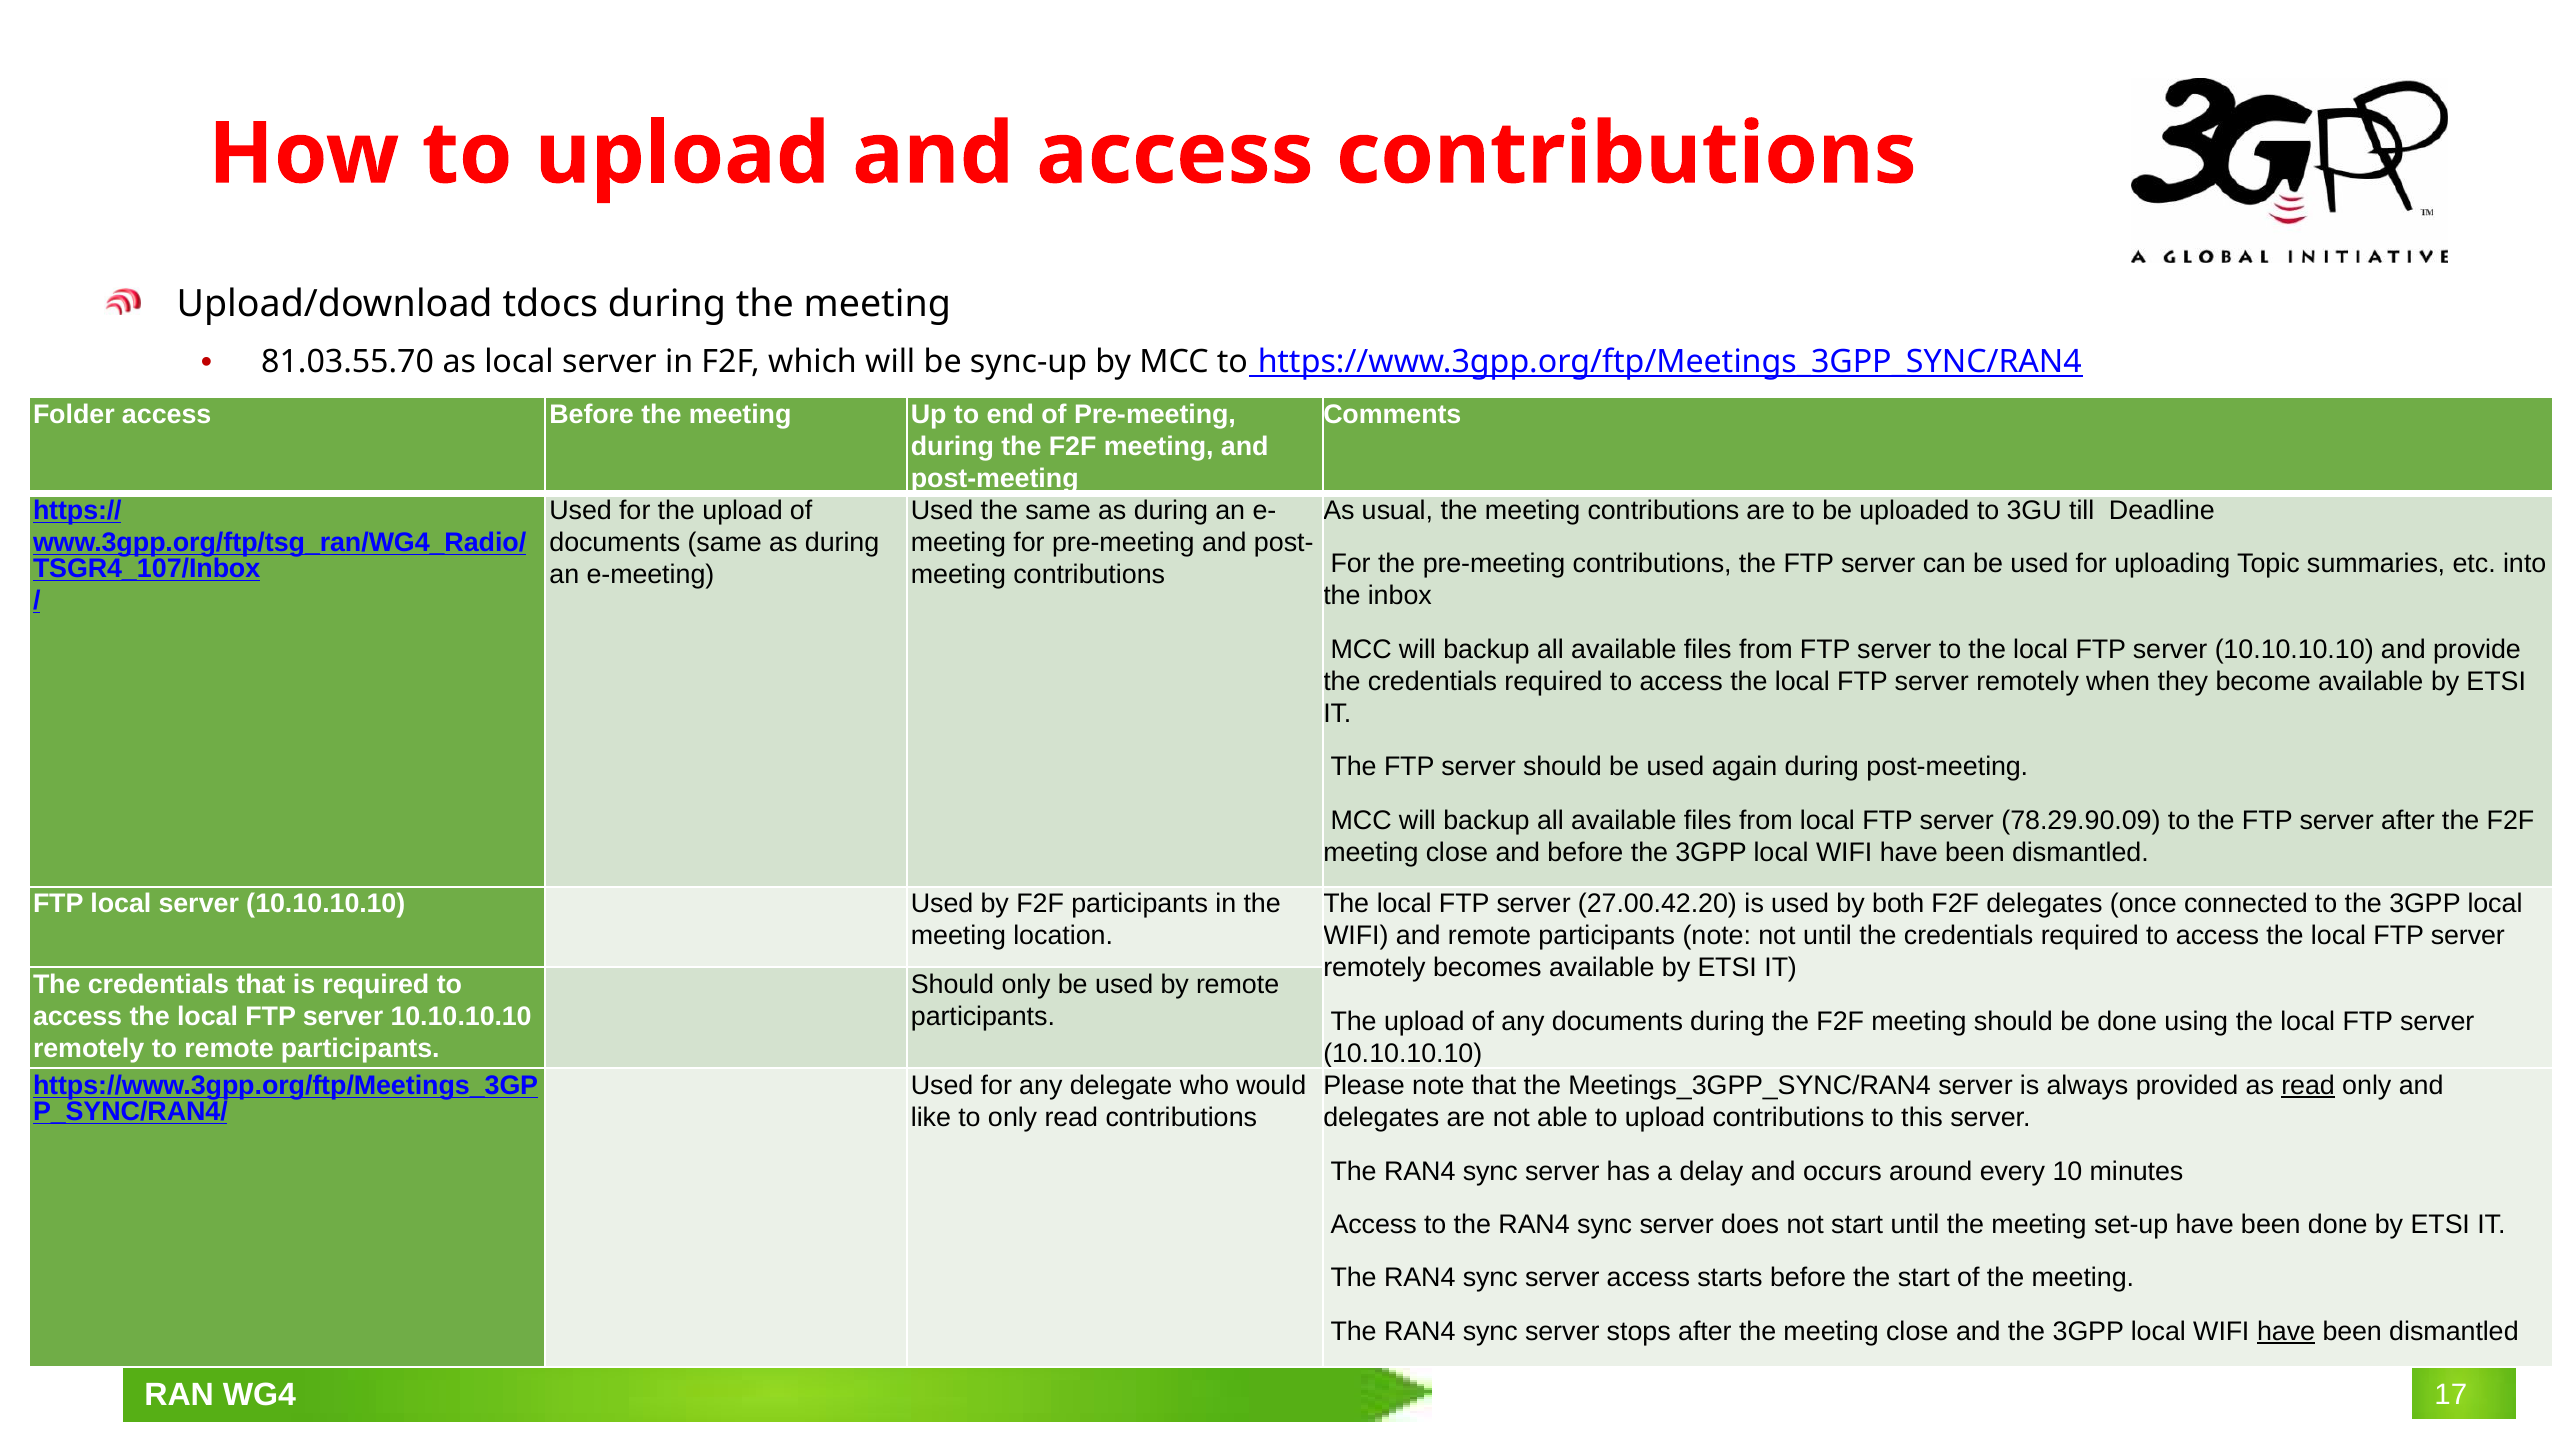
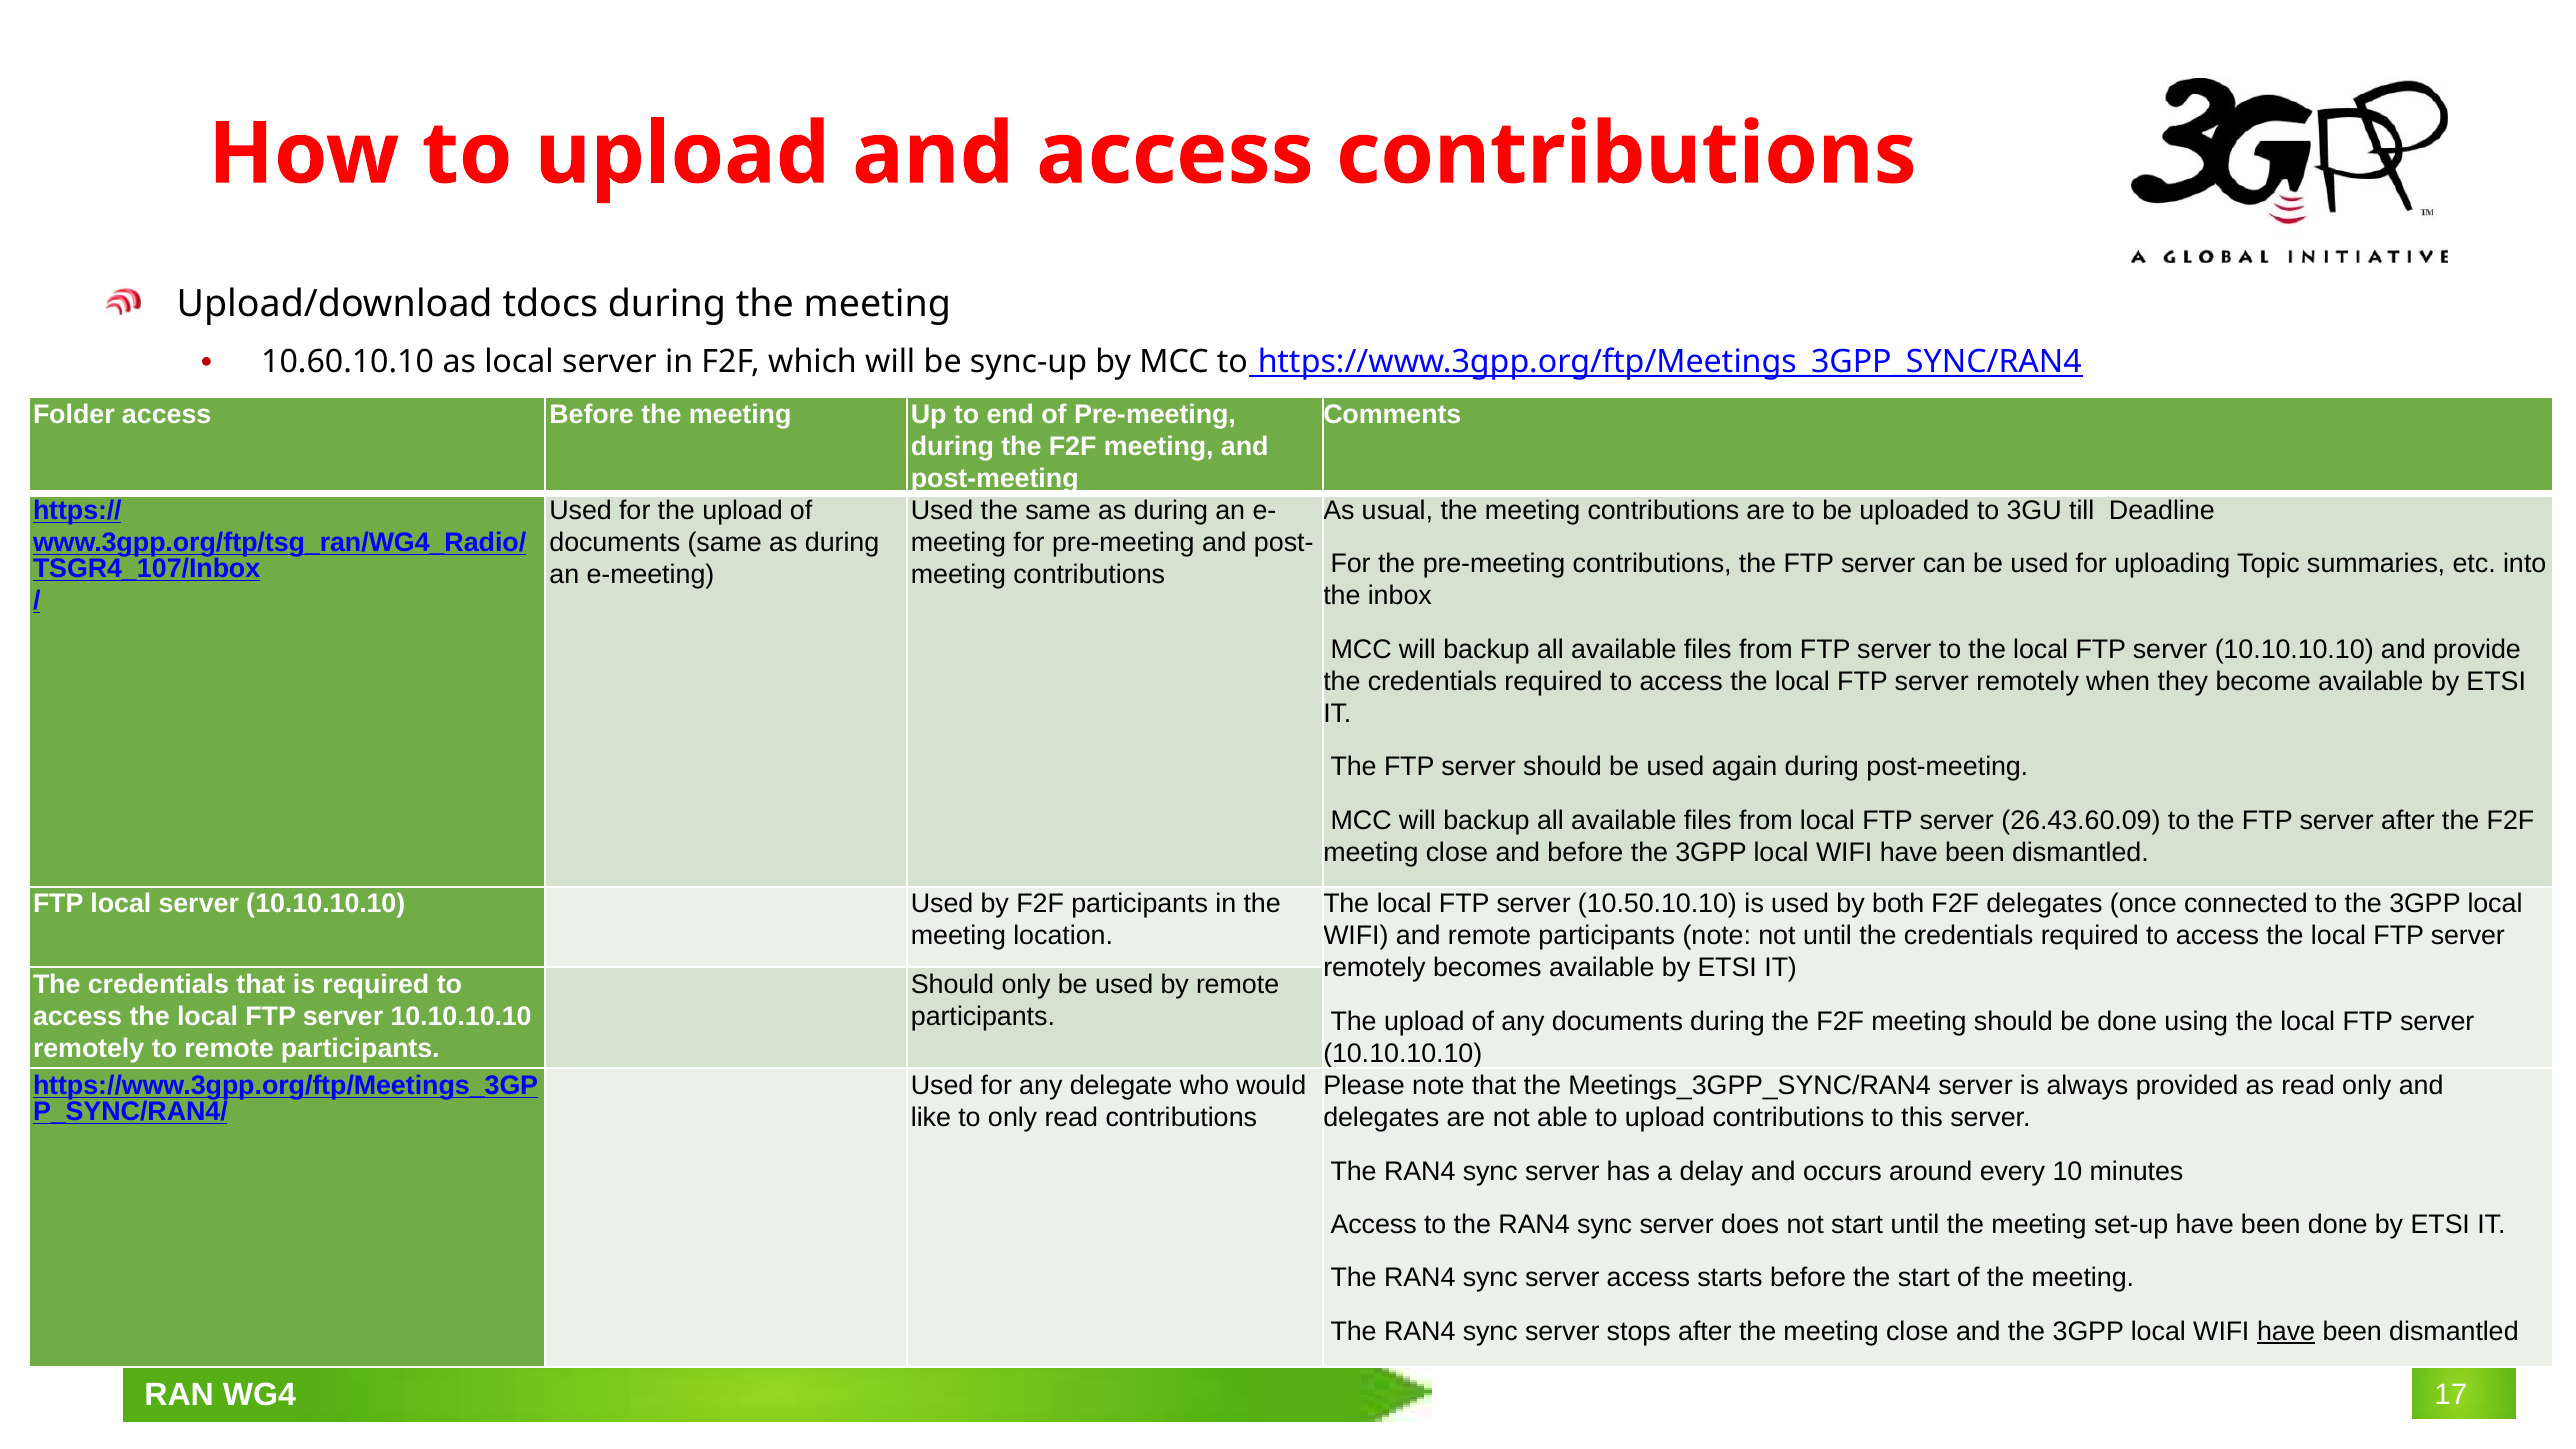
81.03.55.70: 81.03.55.70 -> 10.60.10.10 (348, 361)
78.29.90.09: 78.29.90.09 -> 26.43.60.09 (2081, 820)
27.00.42.20: 27.00.42.20 -> 10.50.10.10 (1657, 904)
read underline: present -> none (2308, 1086)
